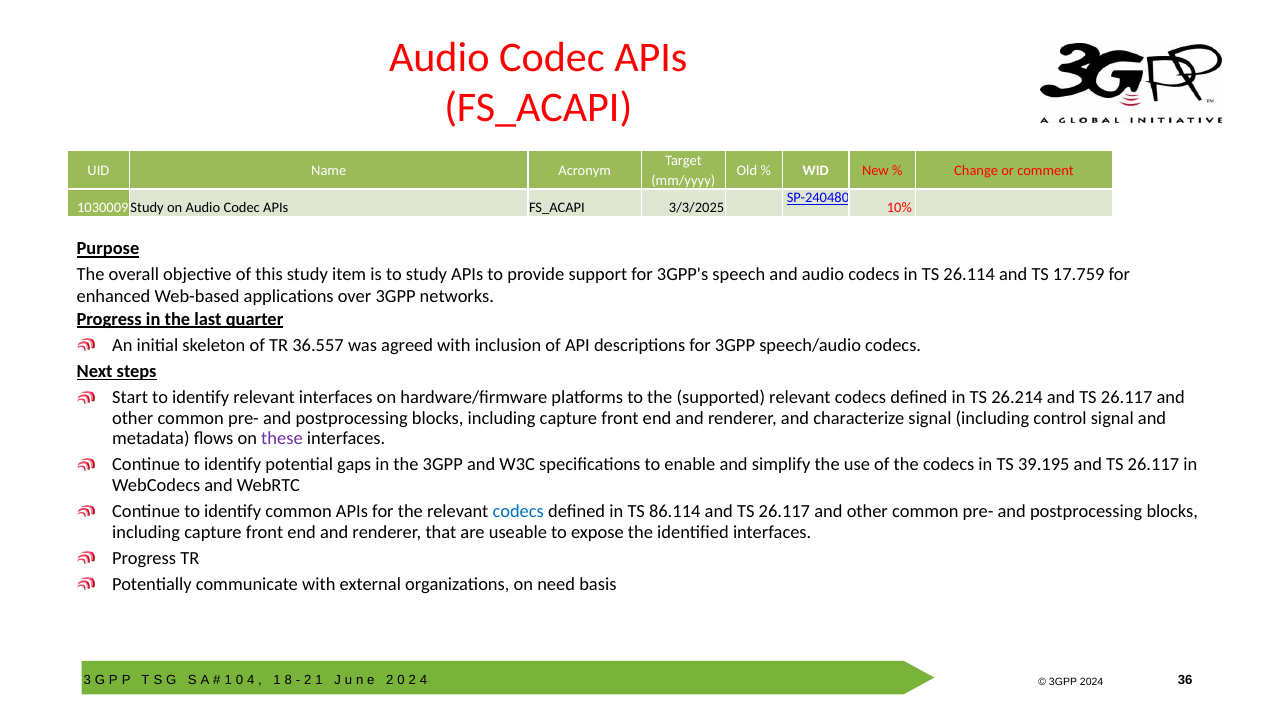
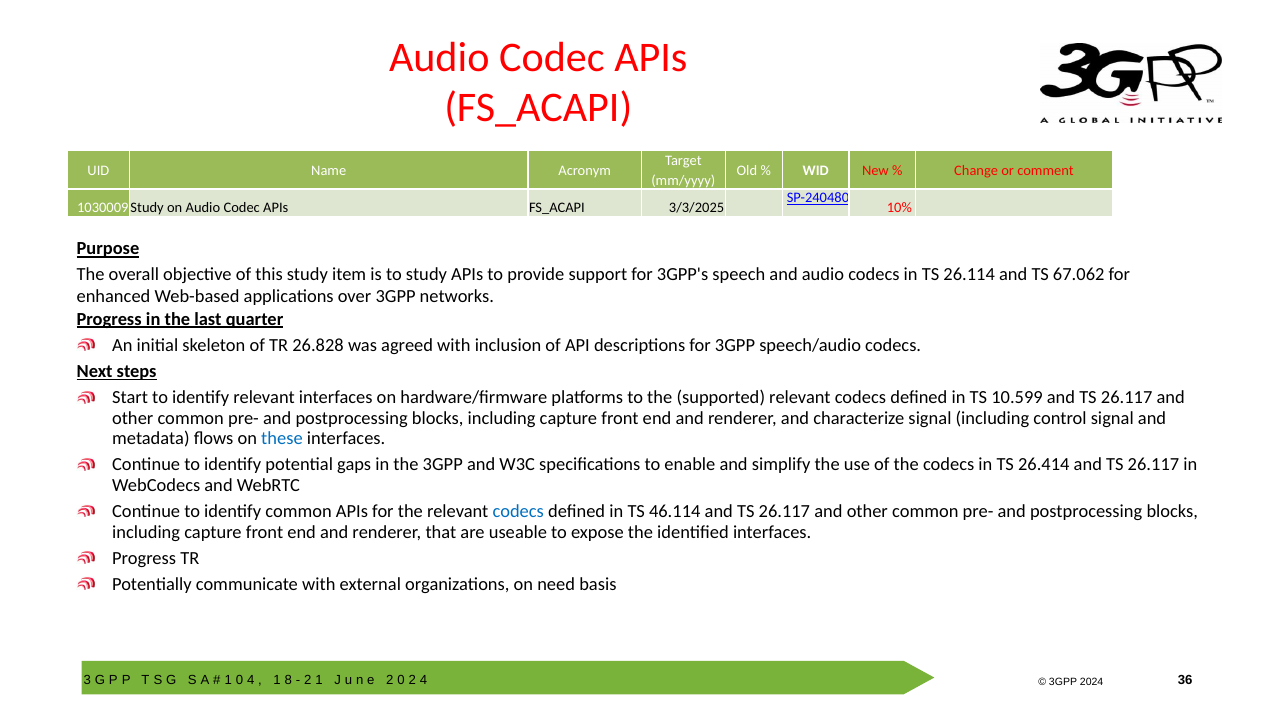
17.759: 17.759 -> 67.062 (1079, 274)
36.557: 36.557 -> 26.828 (318, 345)
26.214: 26.214 -> 10.599 (1017, 398)
these colour: purple -> blue (282, 439)
39.195: 39.195 -> 26.414 (1044, 465)
86.114: 86.114 -> 46.114 (675, 511)
